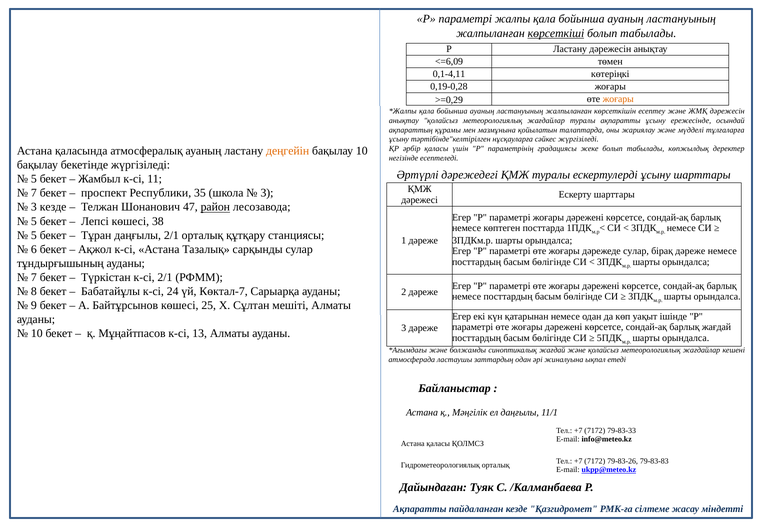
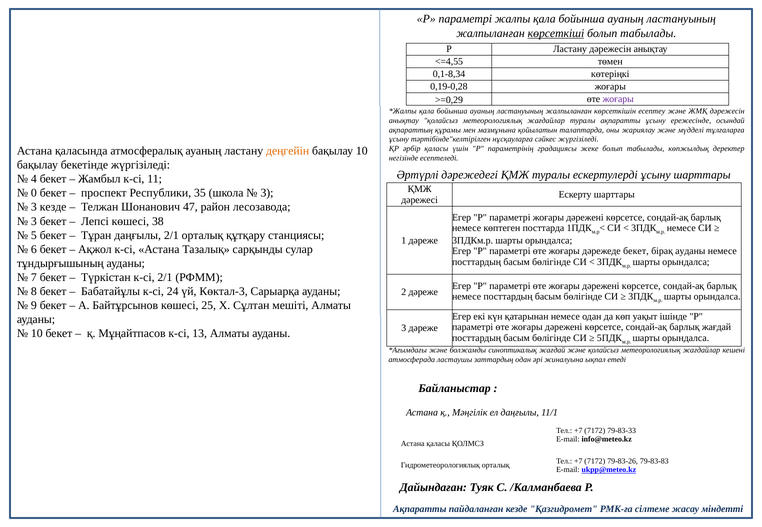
<=6,09: <=6,09 -> <=4,55 (449, 61)
0,1-4,11: 0,1-4,11 -> 0,1-8,34 (449, 74)
жоғары colour: orange -> purple (618, 99)
5: 5 -> 4 (34, 179)
7: 7 -> 0 (34, 193)
район underline: present -> none (215, 207)
5: 5 -> 3 (34, 221)
дәрежеде сулар: сулар -> бекет (636, 251)
бірақ дәреже: дәреже -> ауданы (690, 251)
Көктал-7: Көктал-7 -> Көктал-3 (224, 292)
